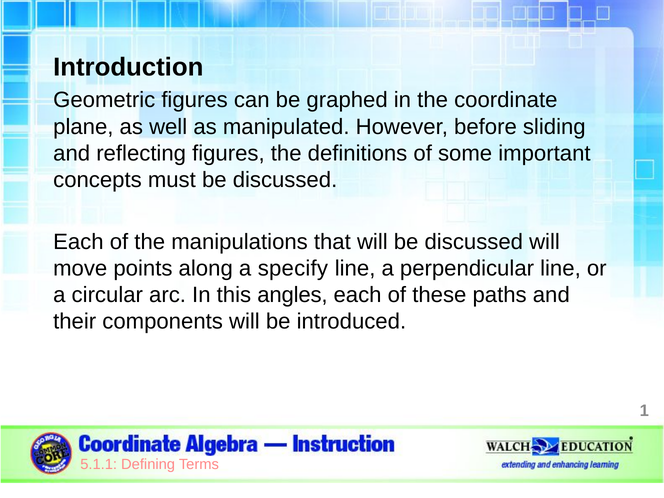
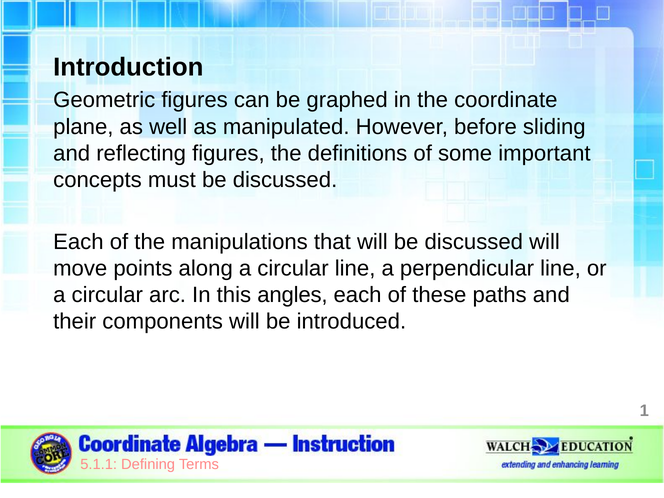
along a specify: specify -> circular (293, 268)
